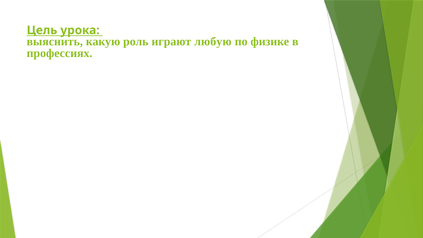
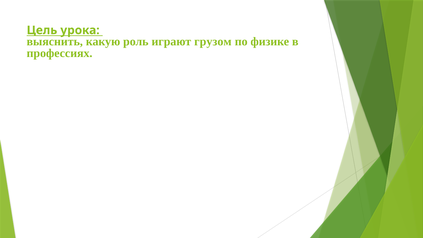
любую: любую -> грузом (213, 42)
